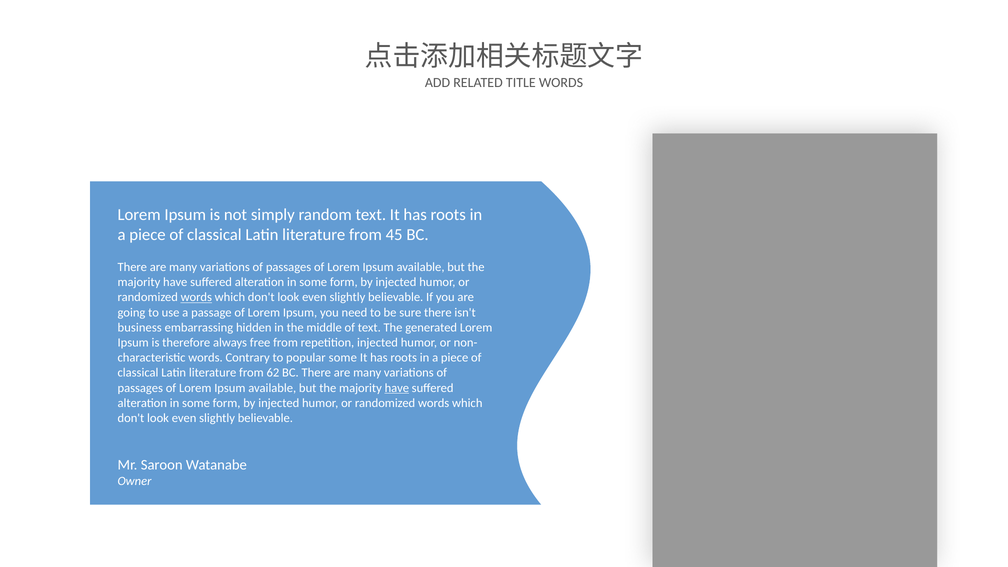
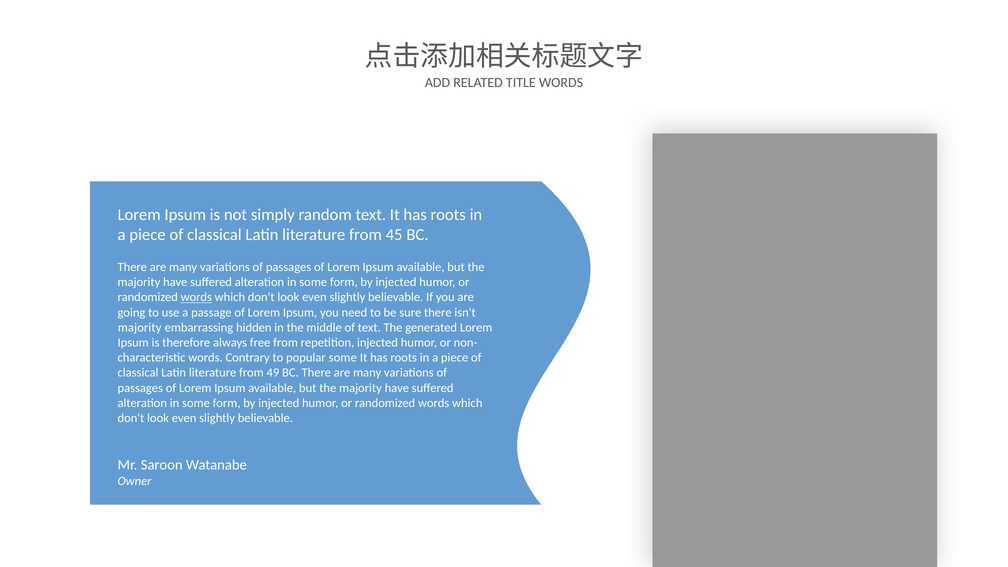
business: business -> majority (140, 327)
62: 62 -> 49 (273, 373)
have underline: present -> none (397, 388)
